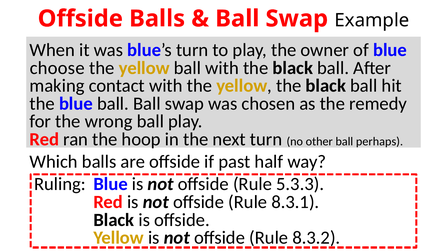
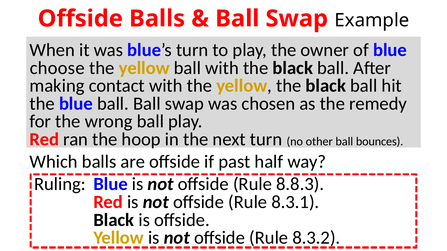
perhaps: perhaps -> bounces (380, 142)
5.3.3: 5.3.3 -> 8.8.3 (300, 185)
